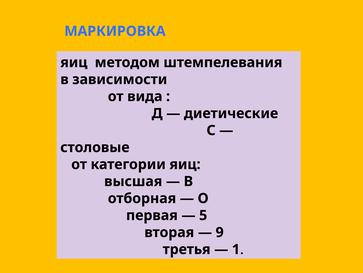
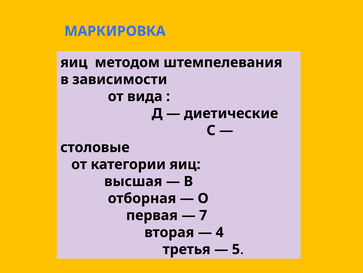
5: 5 -> 7 (203, 215)
9: 9 -> 4 (220, 232)
1: 1 -> 5 (236, 249)
